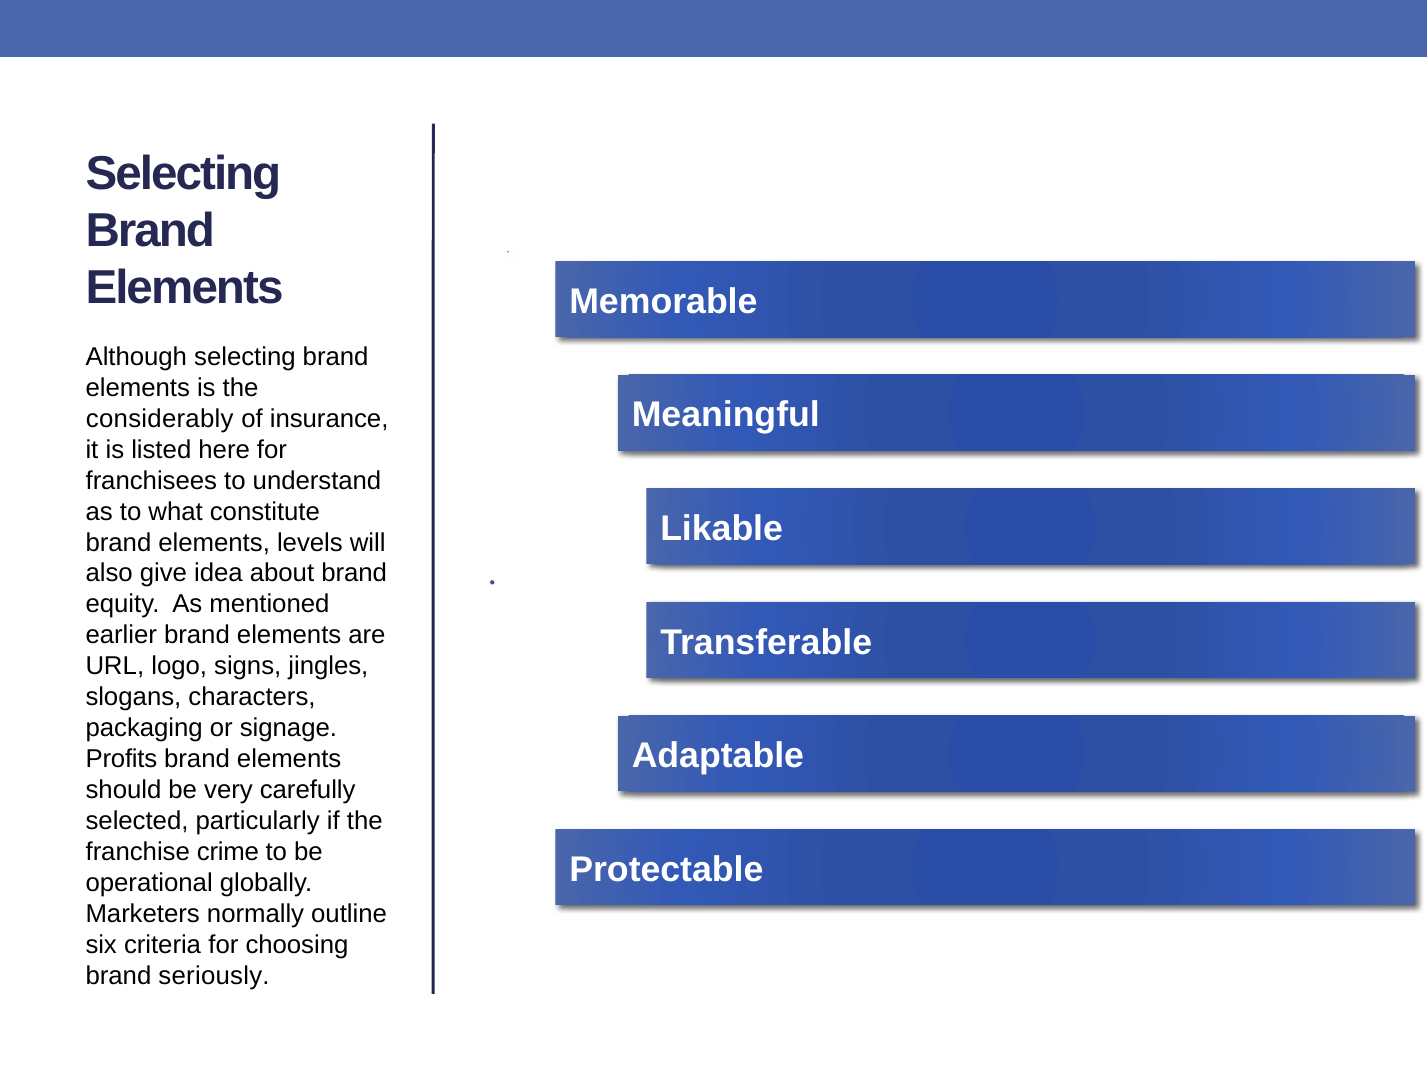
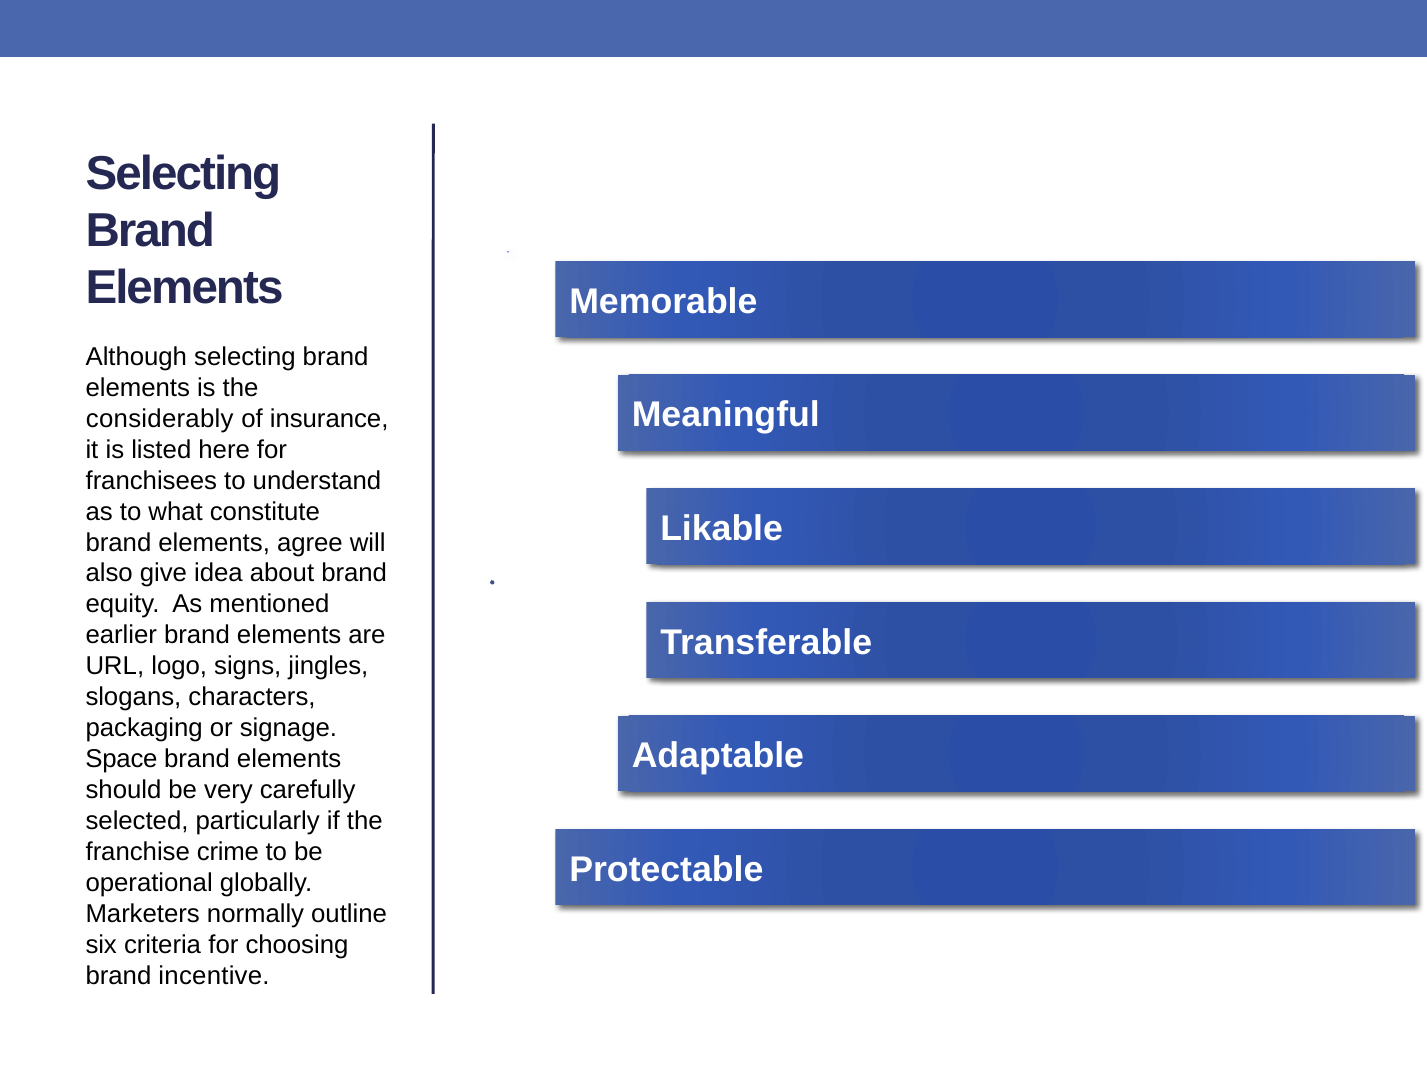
levels: levels -> agree (310, 543)
Profits: Profits -> Space (121, 759)
seriously: seriously -> incentive (214, 976)
